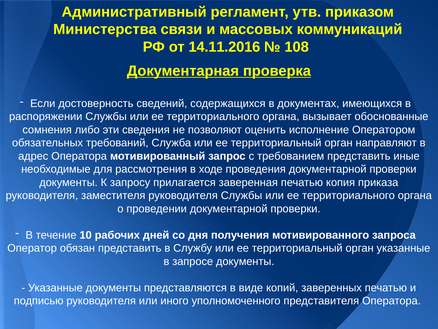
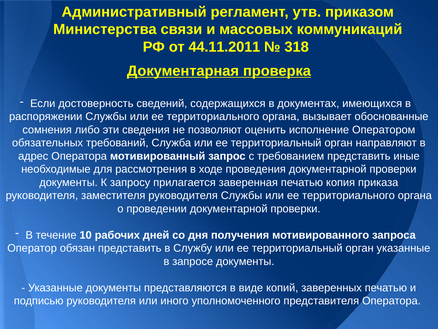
14.11.2016: 14.11.2016 -> 44.11.2011 (224, 47)
108: 108 -> 318 (297, 47)
